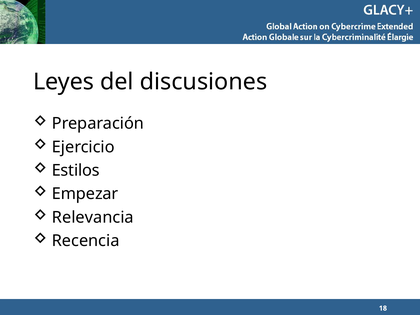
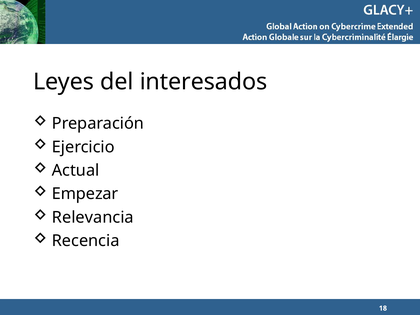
discusiones: discusiones -> interesados (204, 82)
Estilos: Estilos -> Actual (76, 170)
